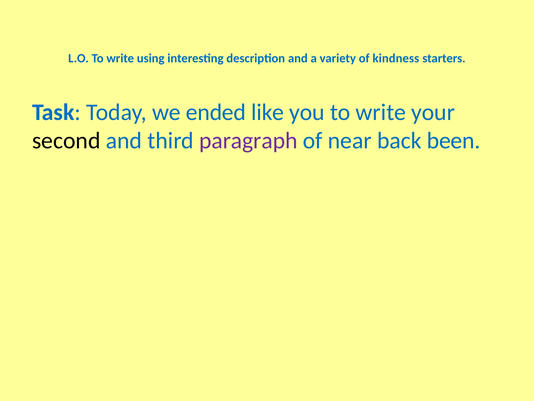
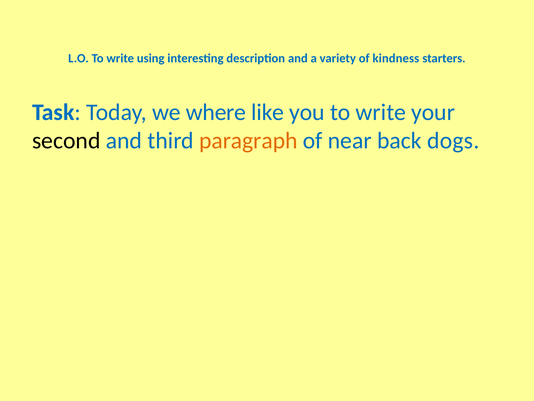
ended: ended -> where (216, 112)
paragraph colour: purple -> orange (248, 141)
been: been -> dogs (453, 141)
